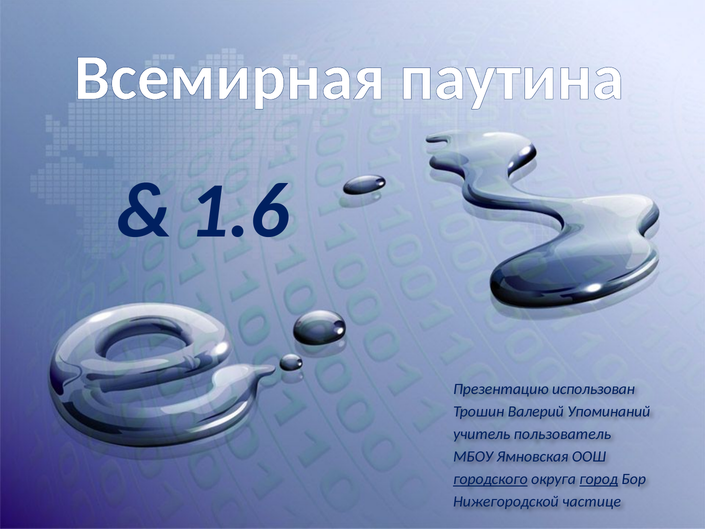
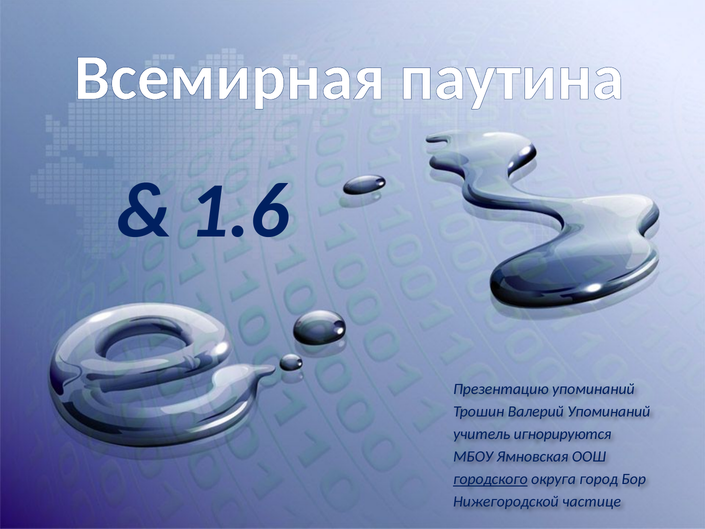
Презентацию использован: использован -> упоминаний (593, 389)
пользователь: пользователь -> игнорируются (563, 434)
город underline: present -> none (599, 479)
